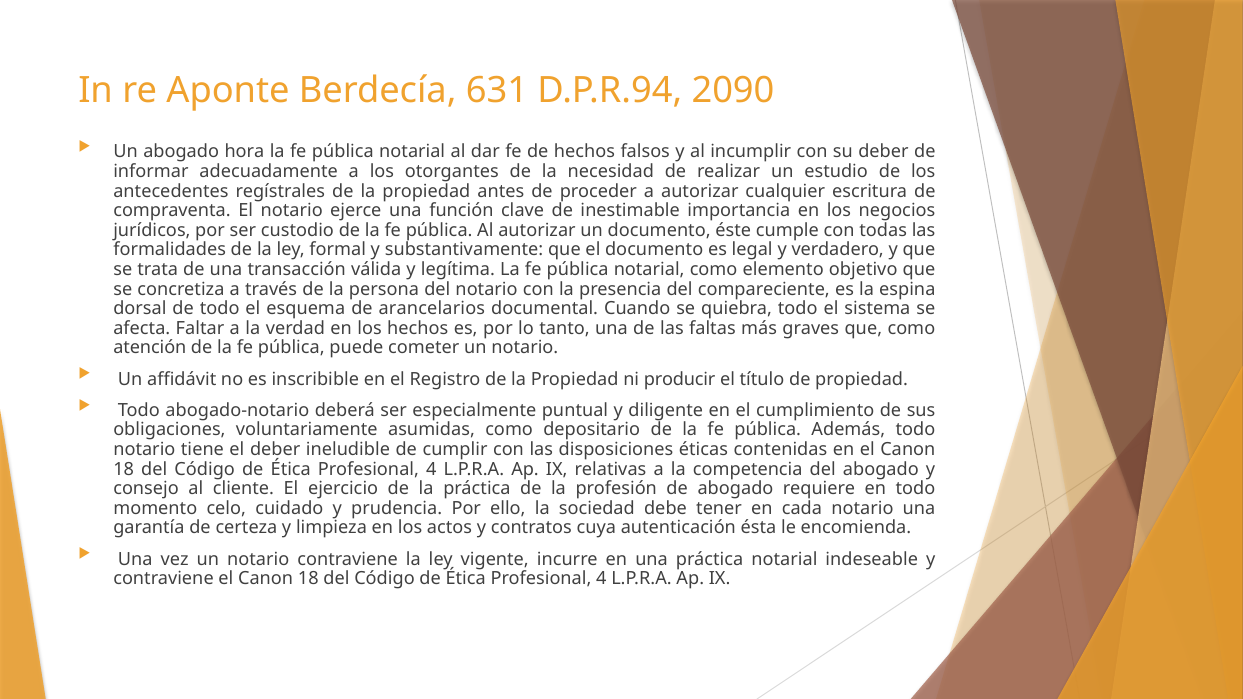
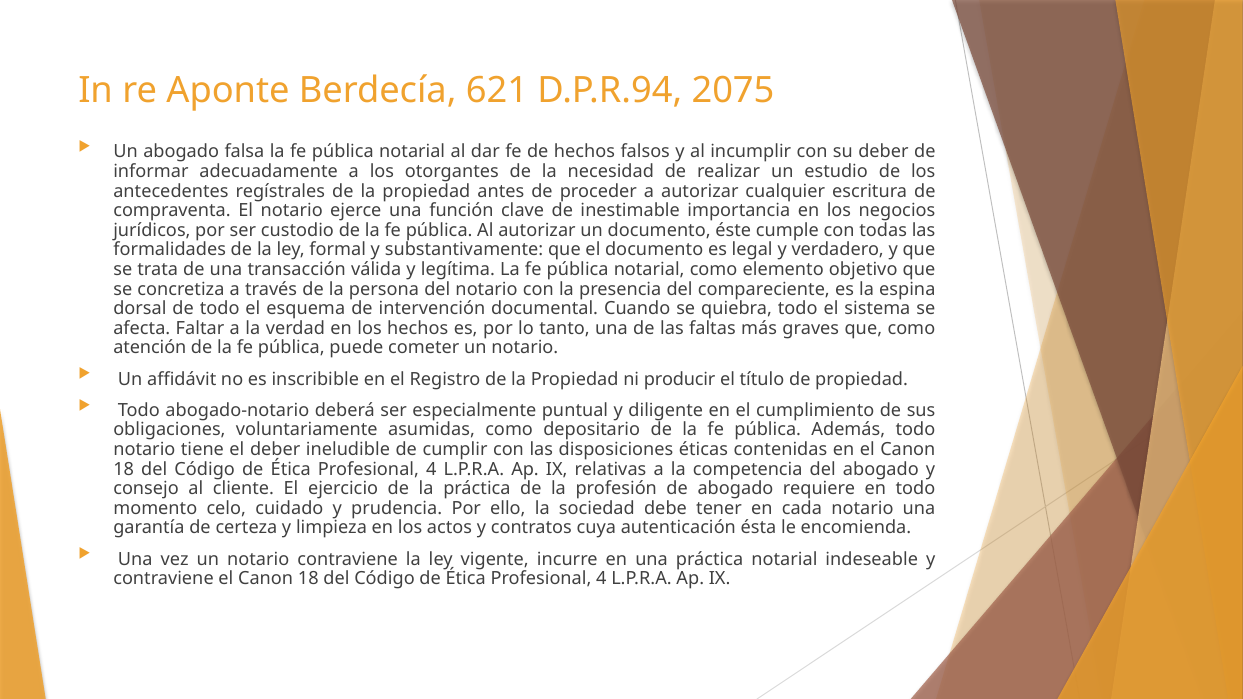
631: 631 -> 621 (497, 91)
2090: 2090 -> 2075 (733, 91)
hora: hora -> falsa (244, 152)
arancelarios: arancelarios -> intervención (432, 309)
